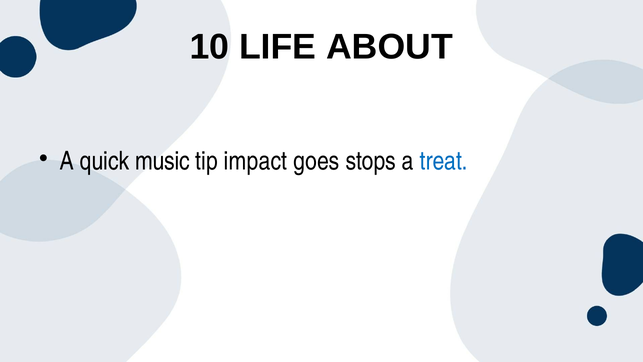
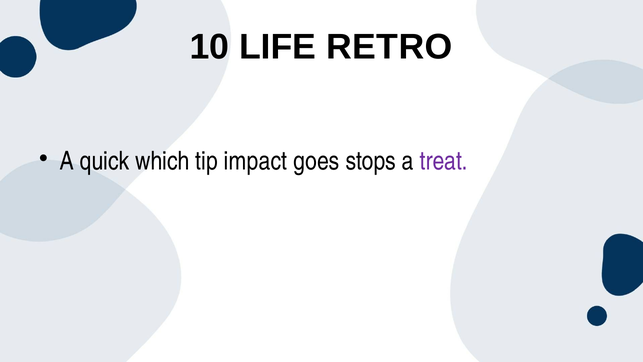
ABOUT: ABOUT -> RETRO (389, 47)
music: music -> which (162, 161)
treat colour: blue -> purple (444, 161)
